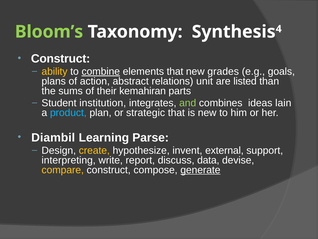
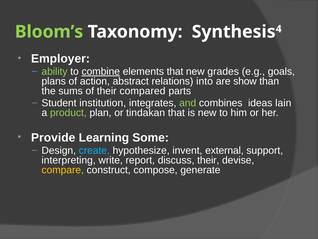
Construct: Construct -> Employer (60, 59)
ability colour: yellow -> light green (55, 71)
unit: unit -> into (205, 81)
listed: listed -> show (245, 81)
kemahiran: kemahiran -> compared (142, 91)
product colour: light blue -> light green (68, 112)
strategic: strategic -> tindakan (146, 112)
Diambil: Diambil -> Provide (53, 137)
Parse: Parse -> Some (151, 137)
create colour: yellow -> light blue (94, 150)
discuss data: data -> their (208, 160)
generate underline: present -> none (200, 170)
